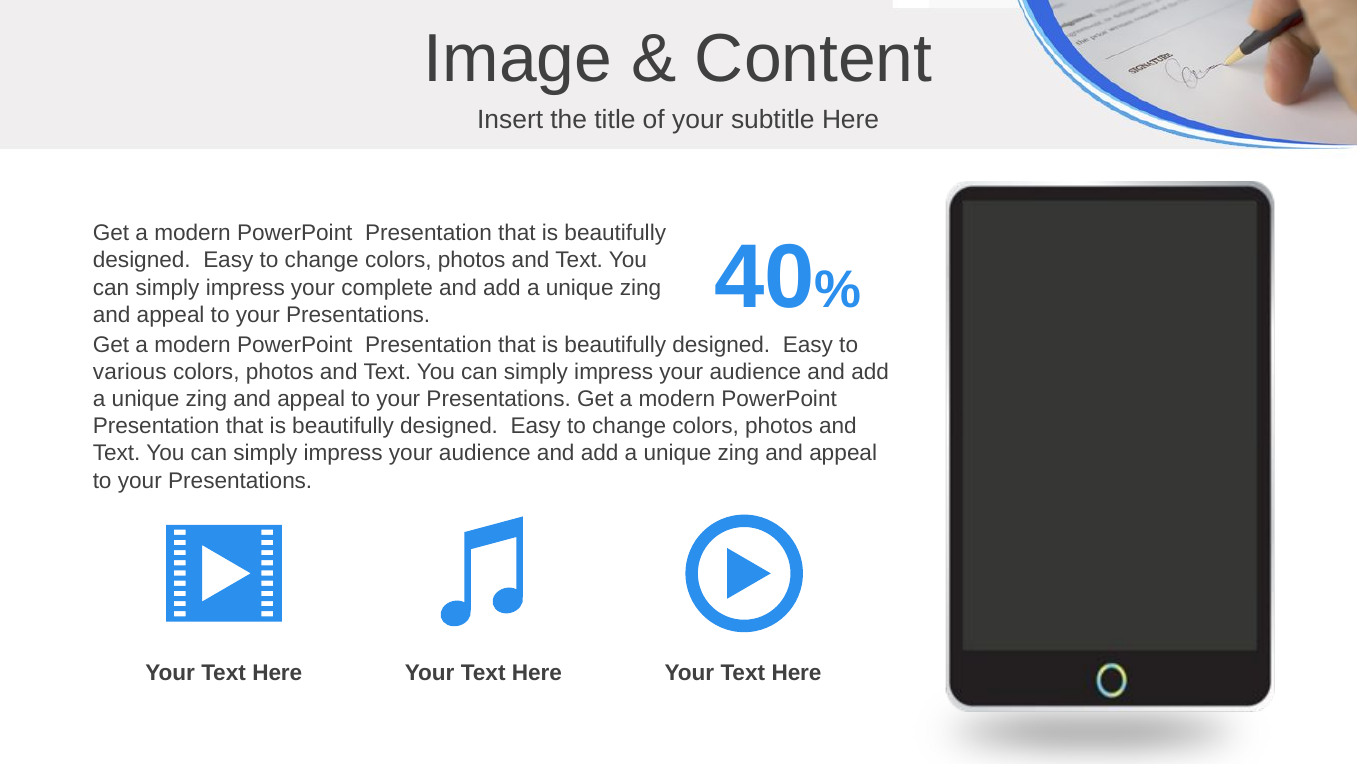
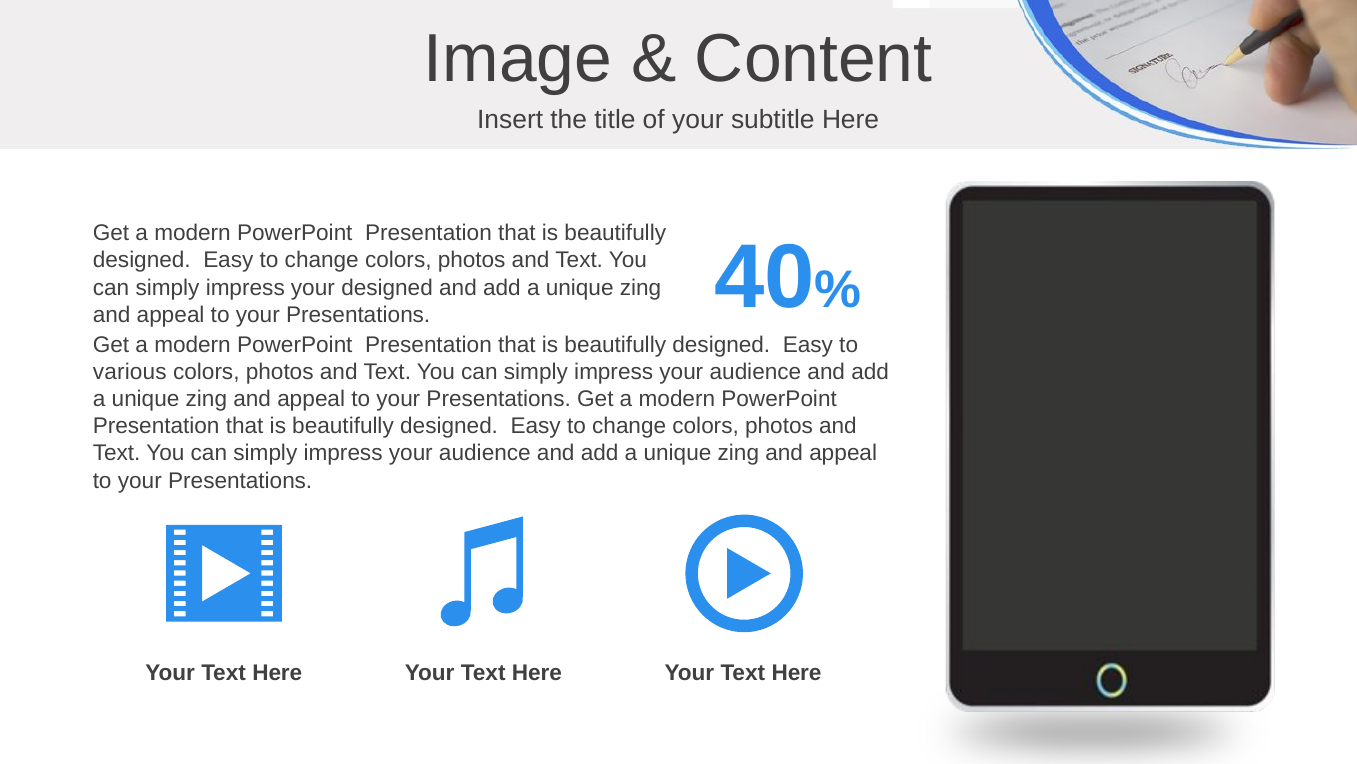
your complete: complete -> designed (387, 287)
